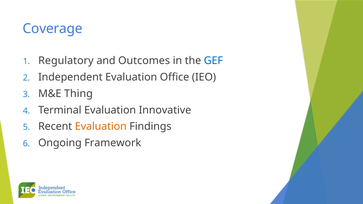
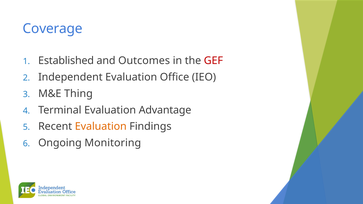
Regulatory: Regulatory -> Established (66, 61)
GEF colour: blue -> red (213, 61)
Innovative: Innovative -> Advantage (165, 110)
Framework: Framework -> Monitoring (113, 143)
